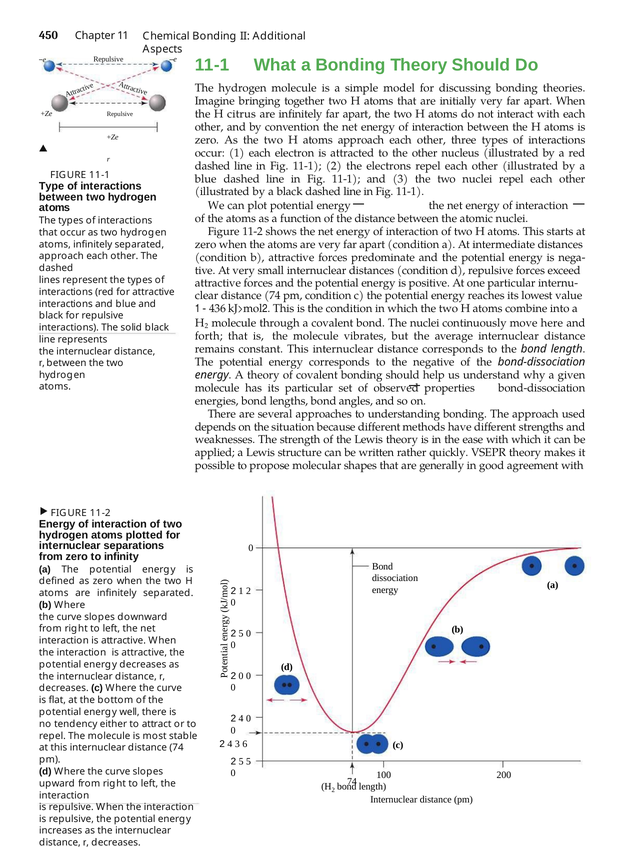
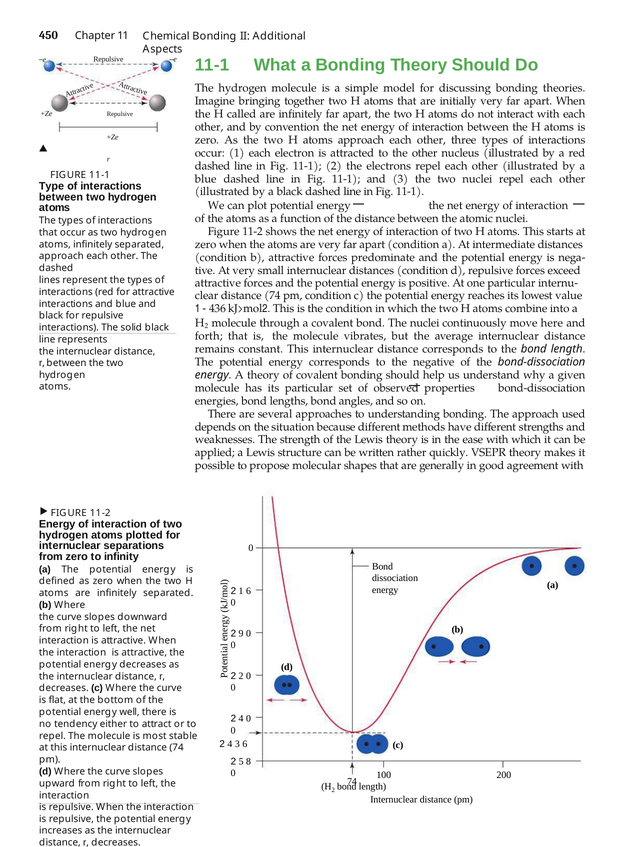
citrus: citrus -> called (242, 114)
1 2: 2 -> 6 (249, 591)
5: 5 -> 9 (241, 634)
0: 0 -> 2 (241, 677)
5: 5 -> 8 (249, 762)
